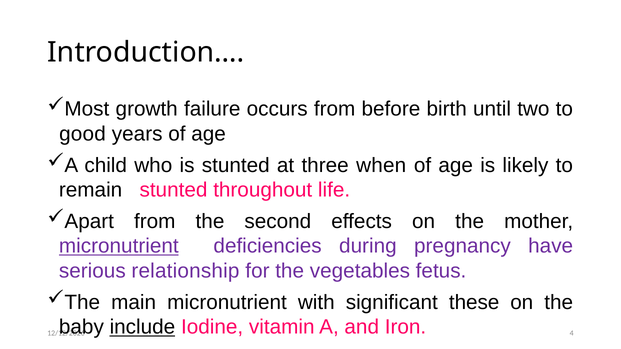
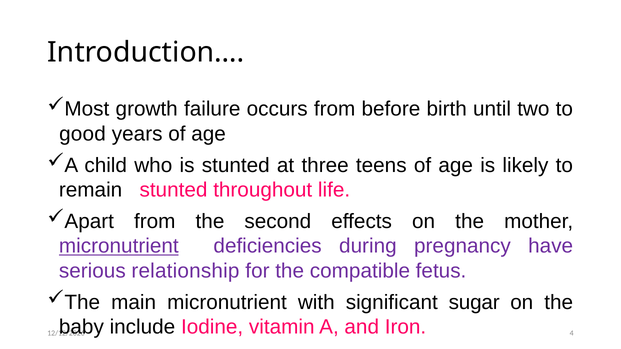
when: when -> teens (381, 165)
vegetables: vegetables -> compatible (360, 271)
these: these -> sugar (474, 303)
include underline: present -> none (142, 327)
